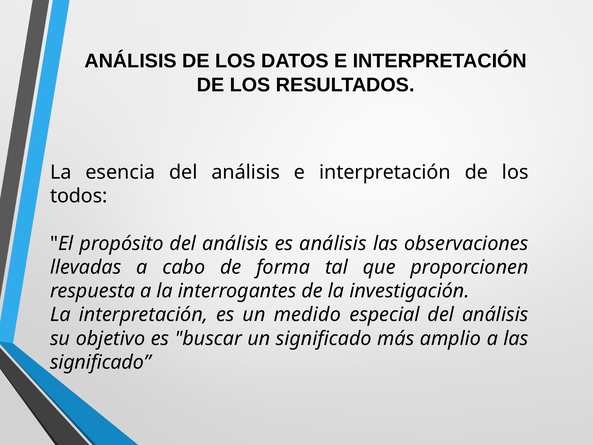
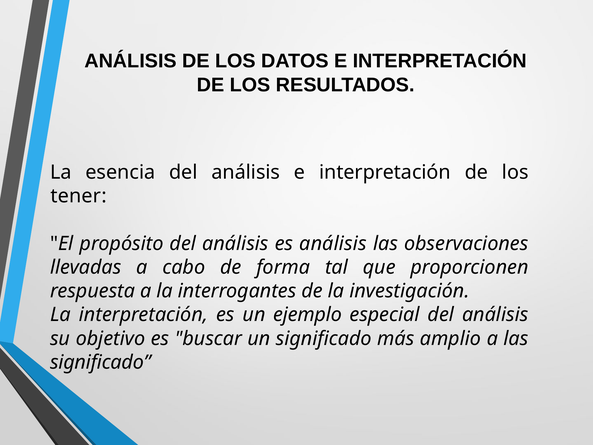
todos: todos -> tener (79, 196)
medido: medido -> ejemplo (308, 315)
